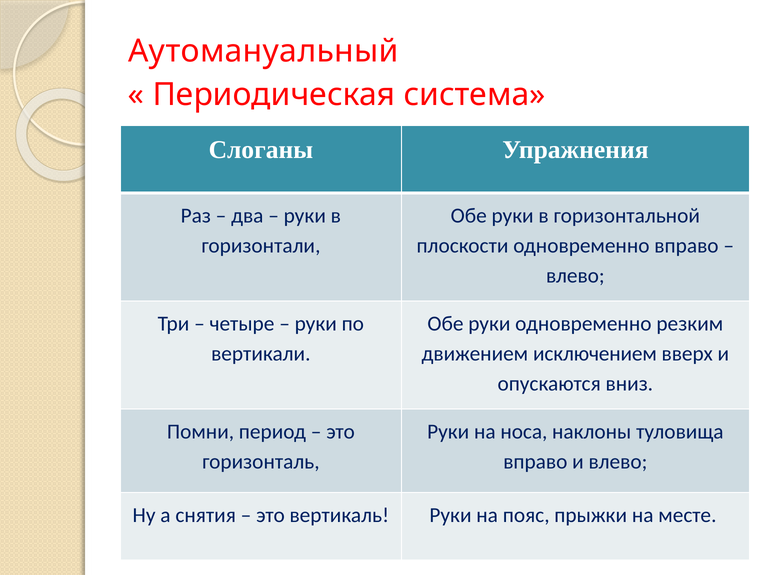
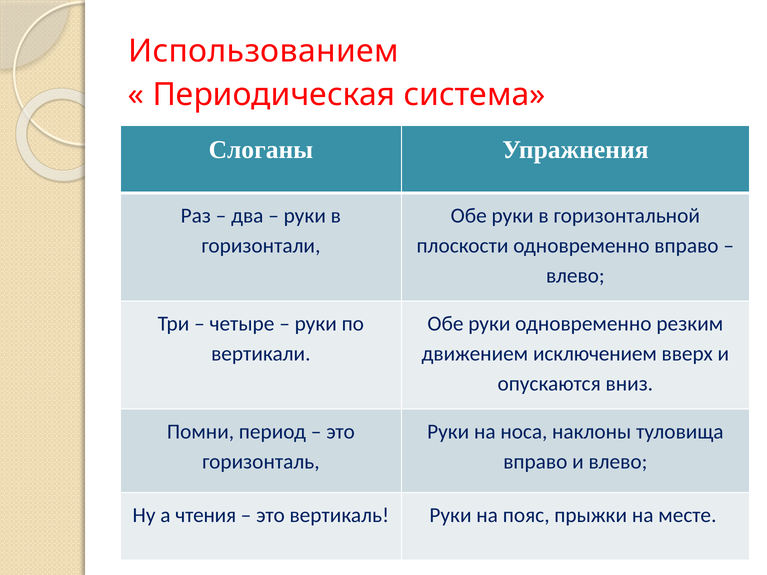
Аутомануальный: Аутомануальный -> Использованием (264, 51)
снятия: снятия -> чтения (206, 516)
